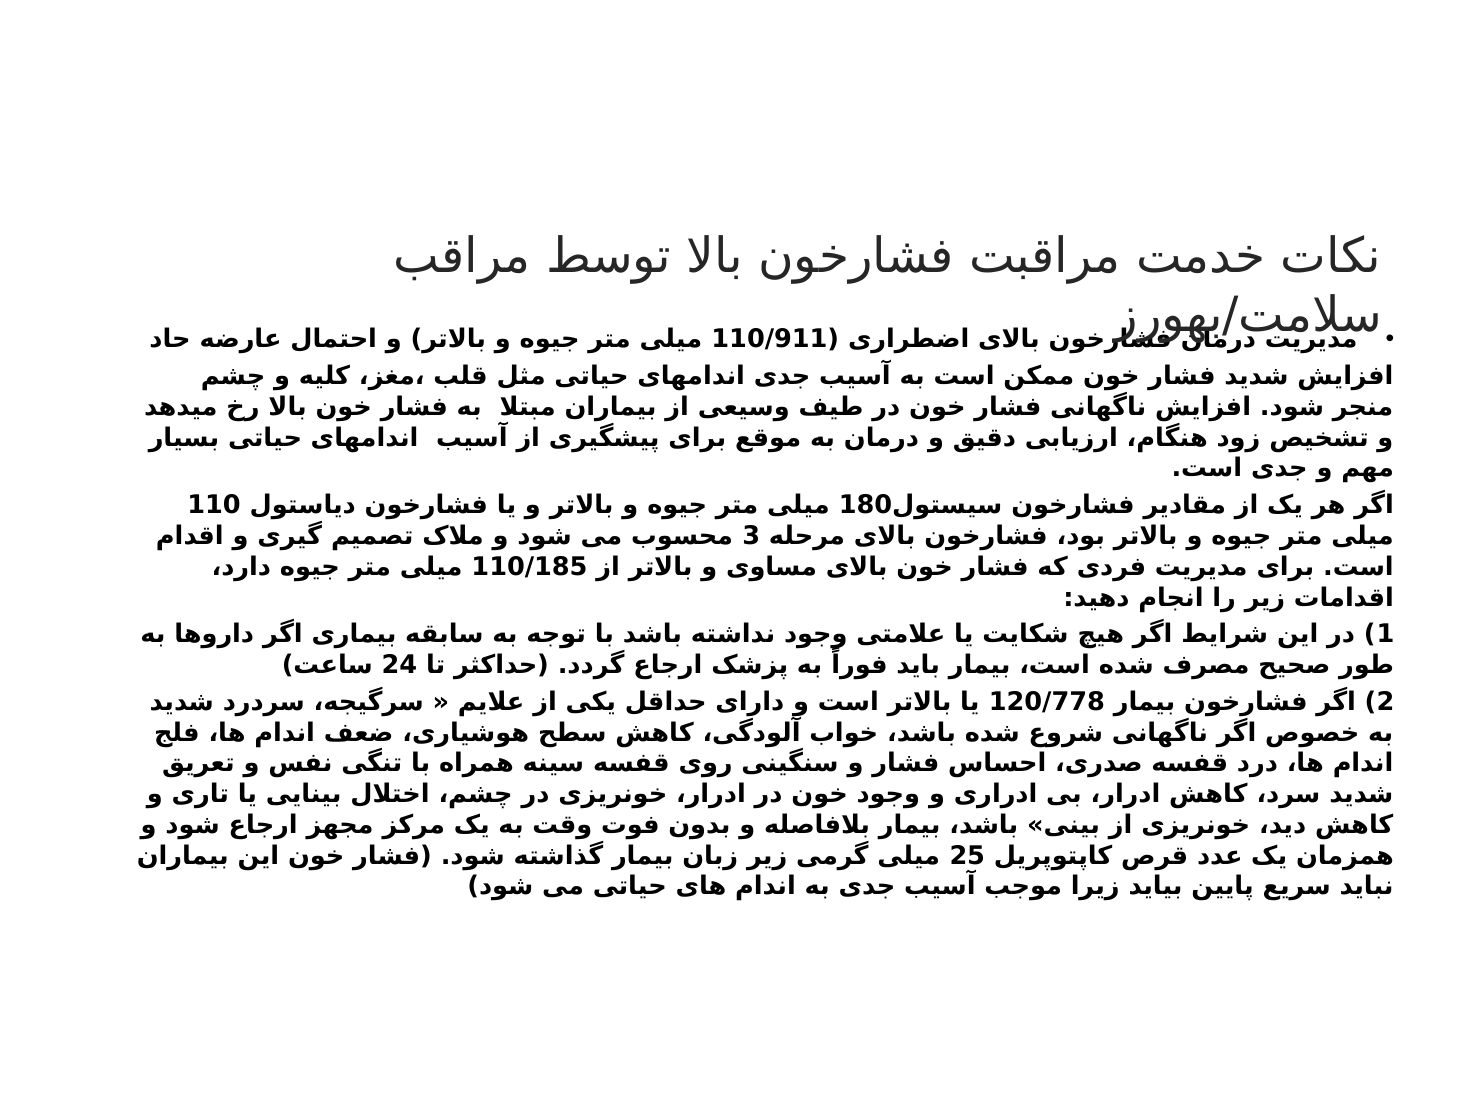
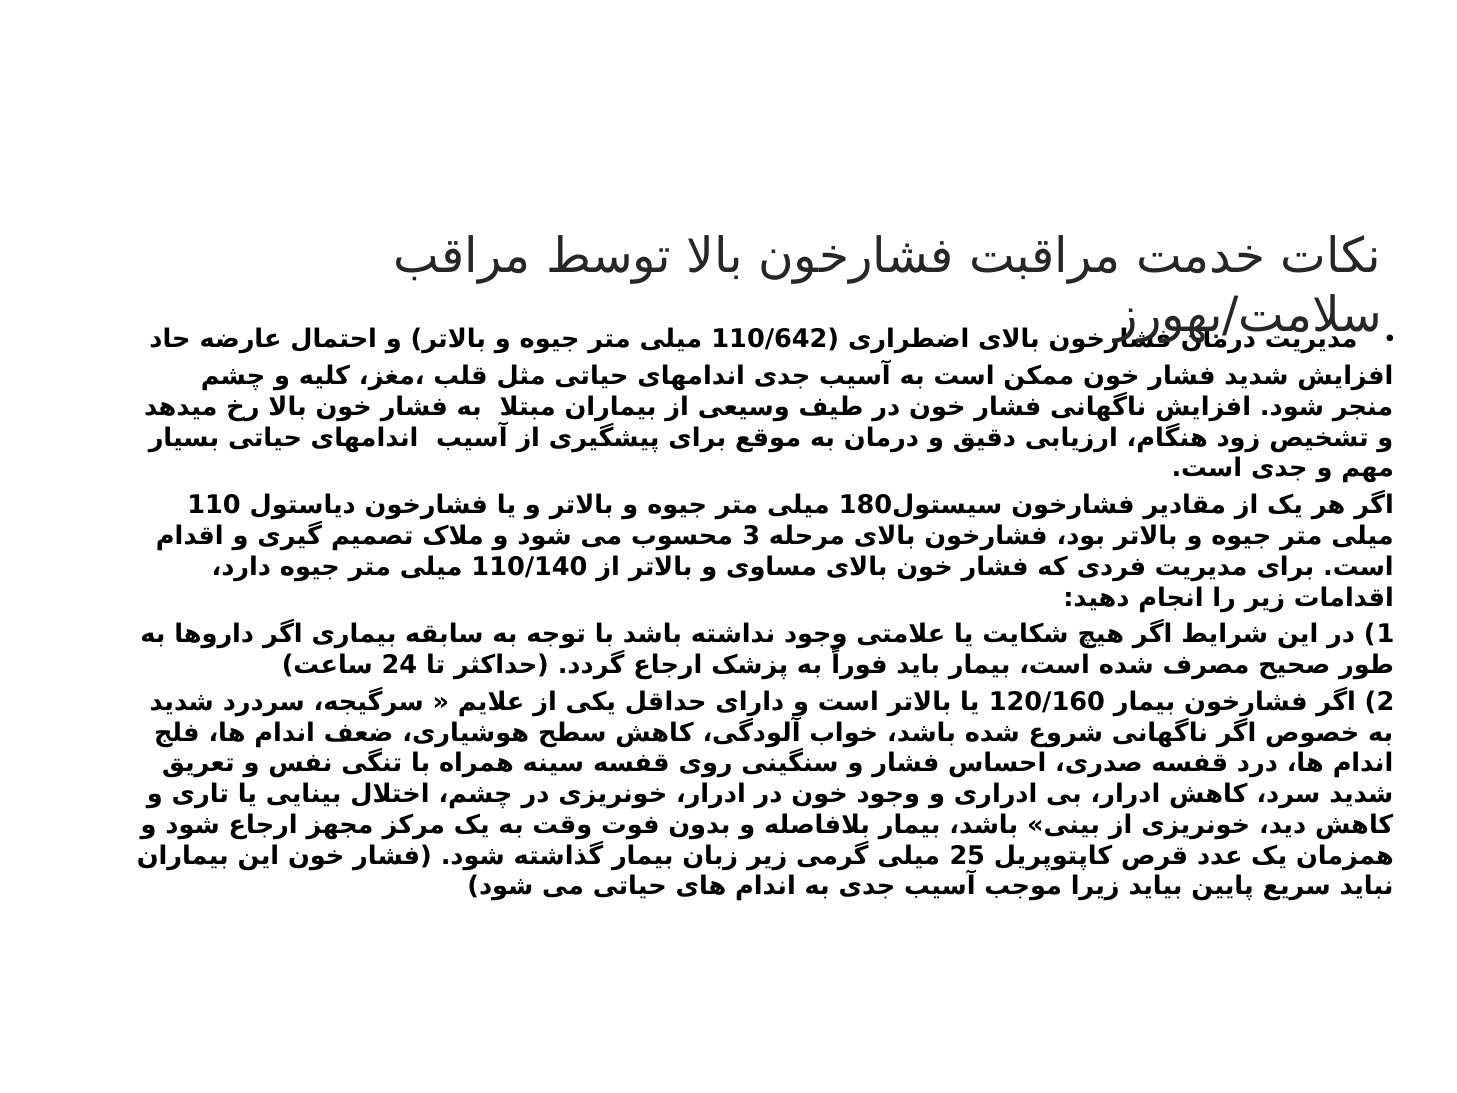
110/911: 110/911 -> 110/642 (769, 339)
110/185: 110/185 -> 110/140 (529, 567)
120/778: 120/778 -> 120/160 (1047, 702)
